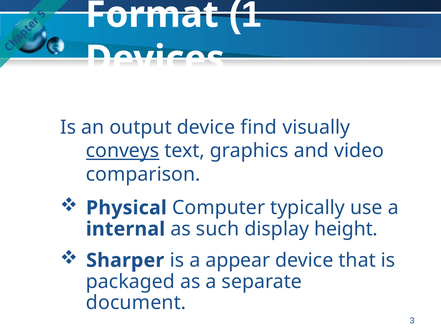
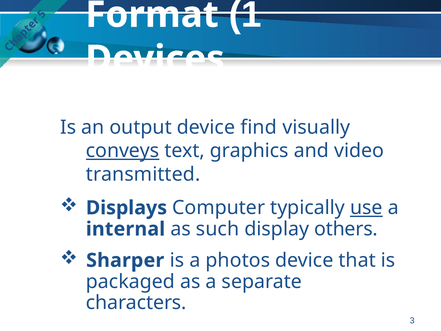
comparison: comparison -> transmitted (143, 174)
Physical: Physical -> Displays (126, 208)
use underline: none -> present (366, 208)
height: height -> others (346, 229)
appear: appear -> photos (238, 260)
document: document -> characters (136, 303)
